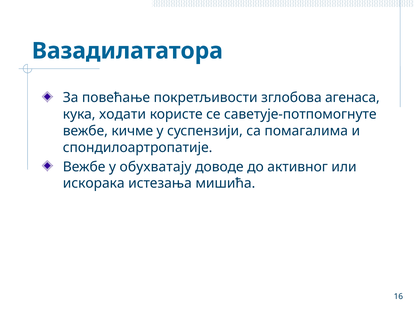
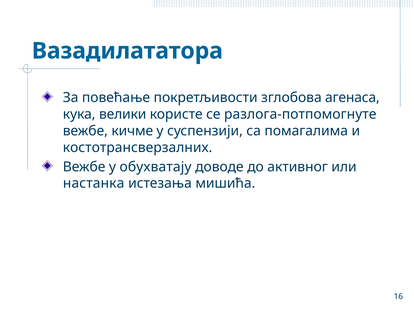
ходати: ходати -> велики (123, 114)
саветује-потпомогнуте: саветује-потпомогнуте -> разлога-потпомогнуте (300, 114)
спондилоартропатије: спондилоартропатије -> костотрансверзалних (138, 147)
искорака: искорака -> настанка (94, 183)
